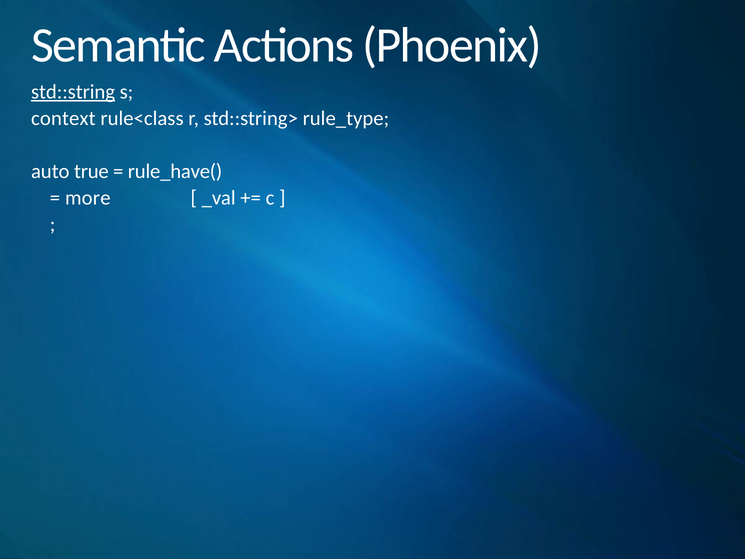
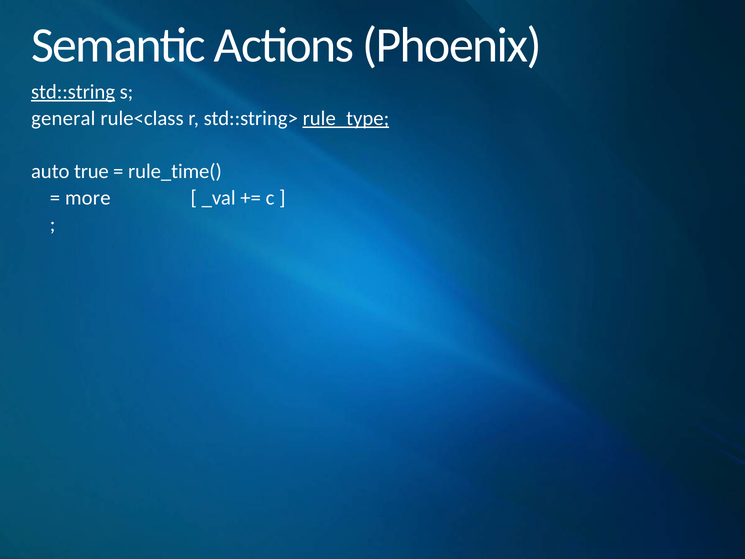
context: context -> general (63, 118)
rule_type underline: none -> present (346, 118)
rule_have(: rule_have( -> rule_time( (175, 171)
